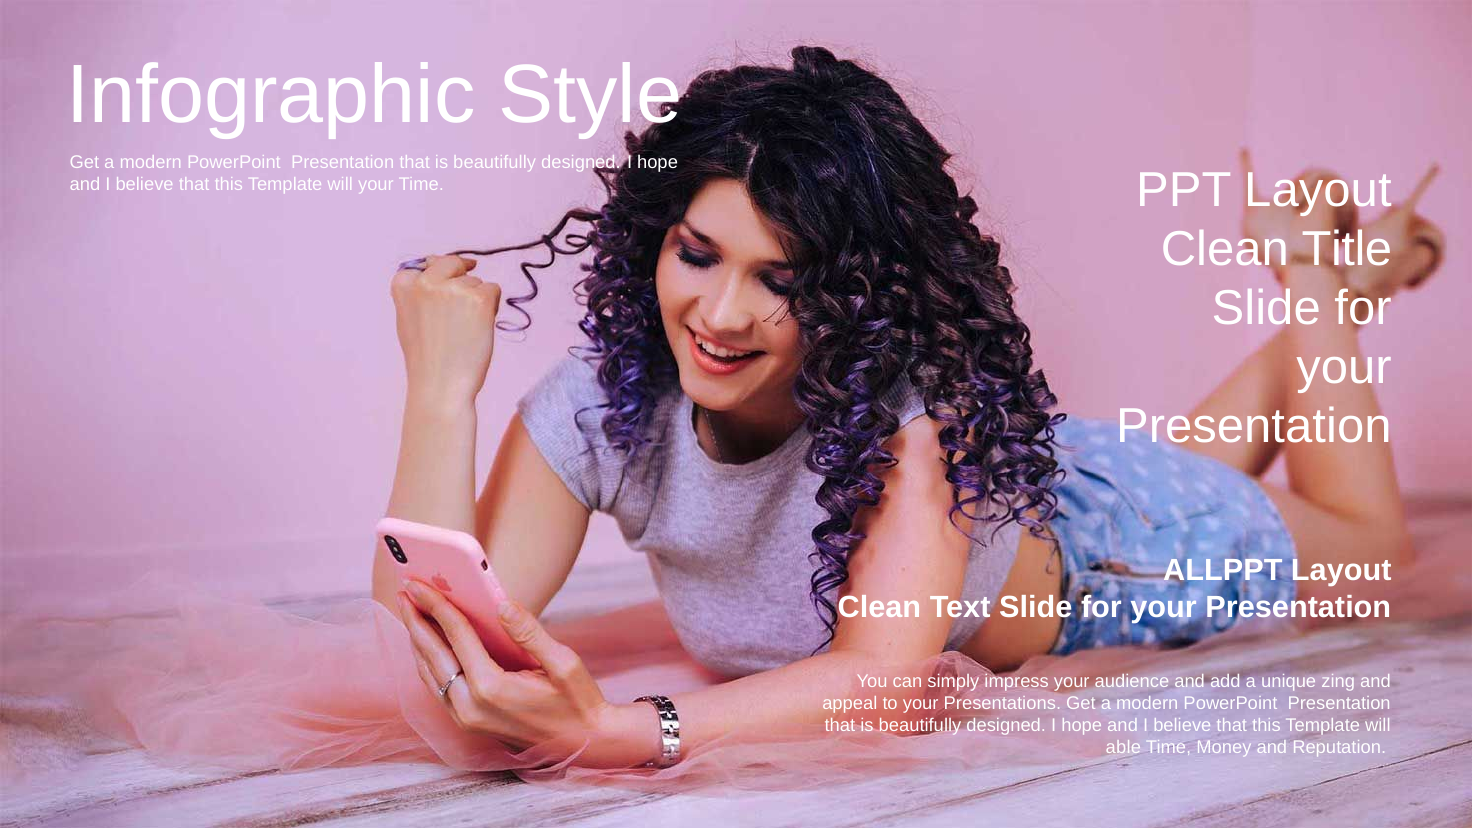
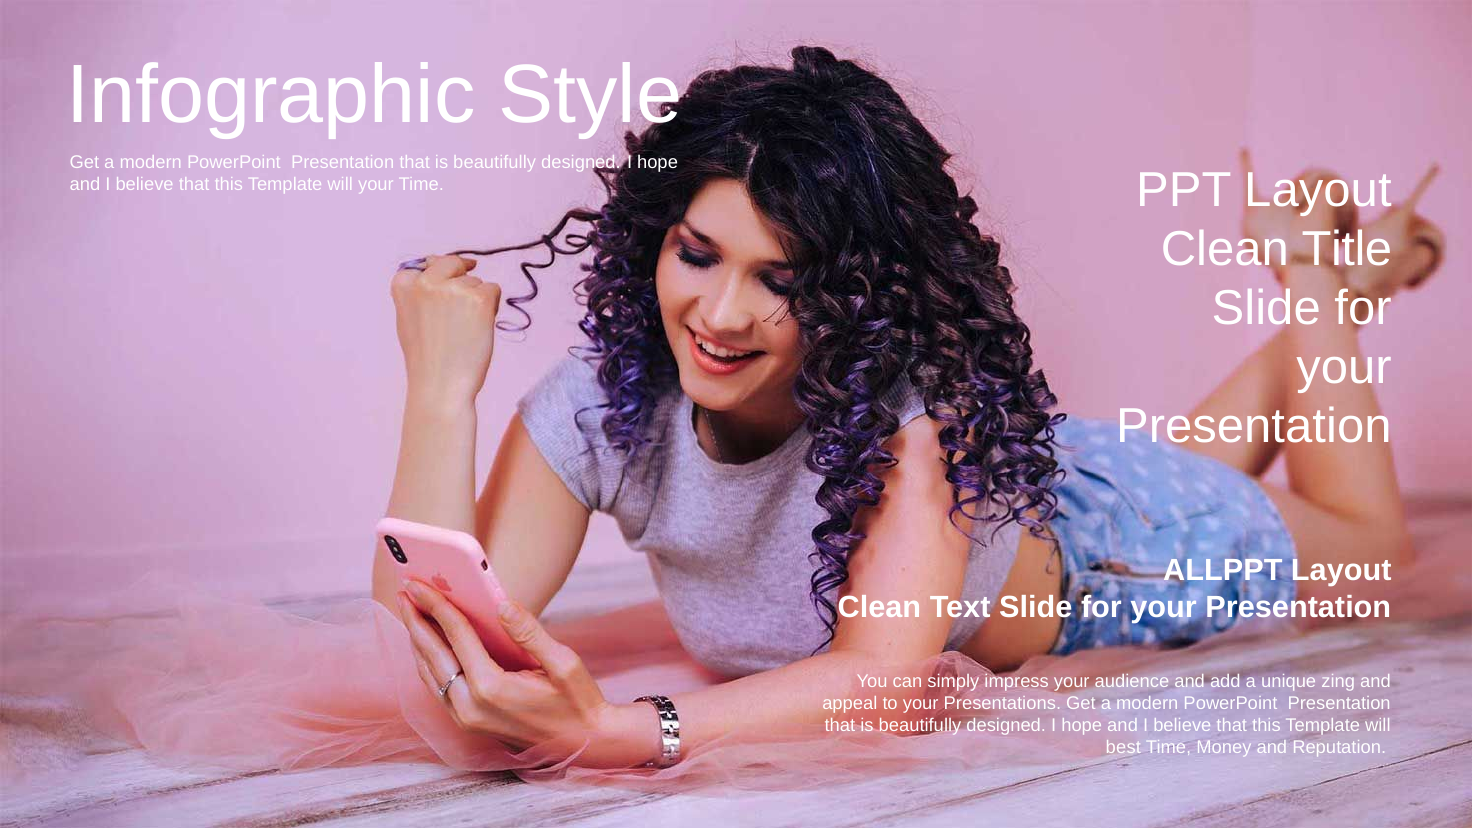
able: able -> best (1123, 747)
